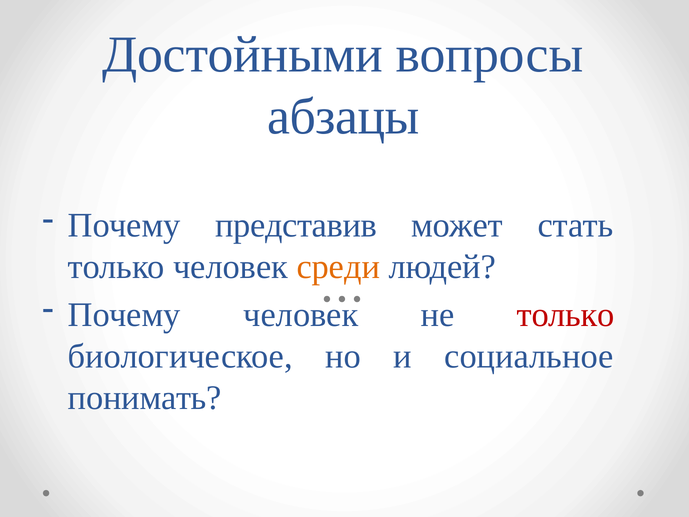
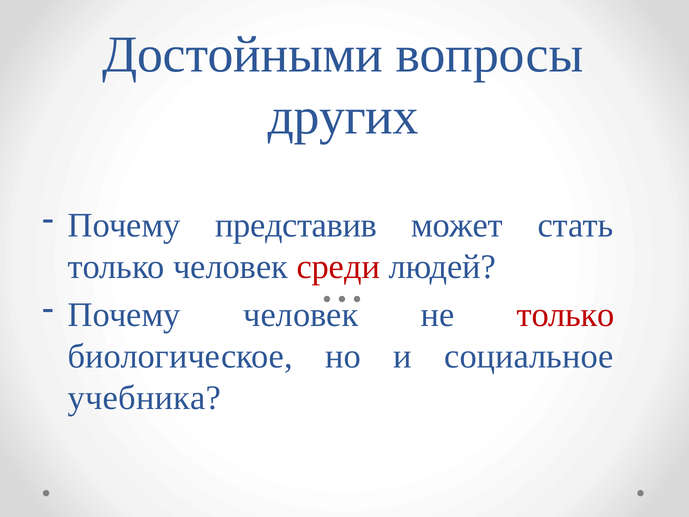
абзацы: абзацы -> других (343, 117)
среди colour: orange -> red (338, 267)
понимать: понимать -> учебника (145, 397)
